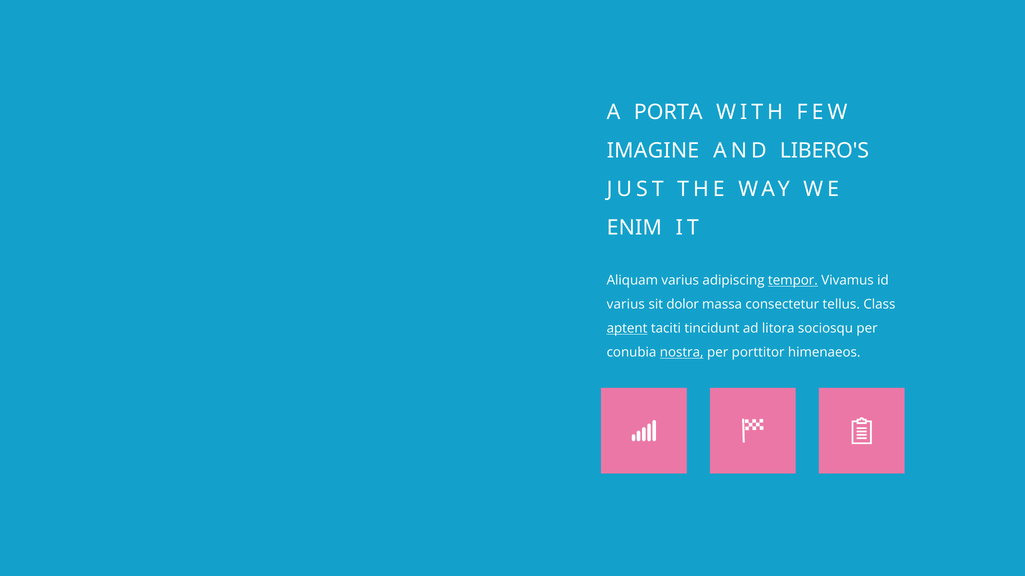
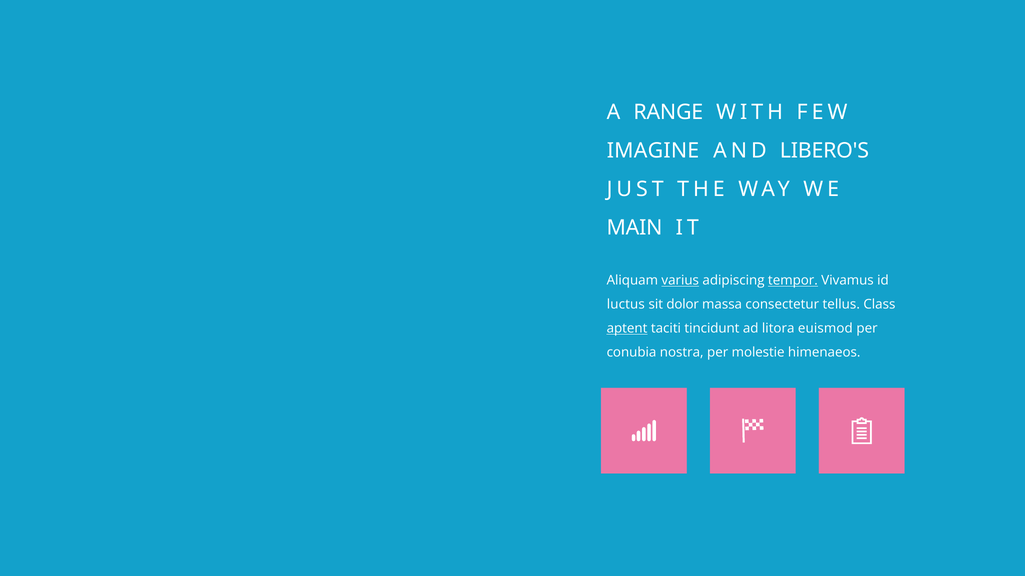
PORTA: PORTA -> RANGE (668, 112)
ENIM: ENIM -> MAIN (634, 228)
varius underline: none -> present (680, 281)
varius: varius -> luctus (626, 305)
sociosqu: sociosqu -> euismod (825, 329)
nostra underline: present -> none (682, 353)
porttitor: porttitor -> molestie (758, 353)
